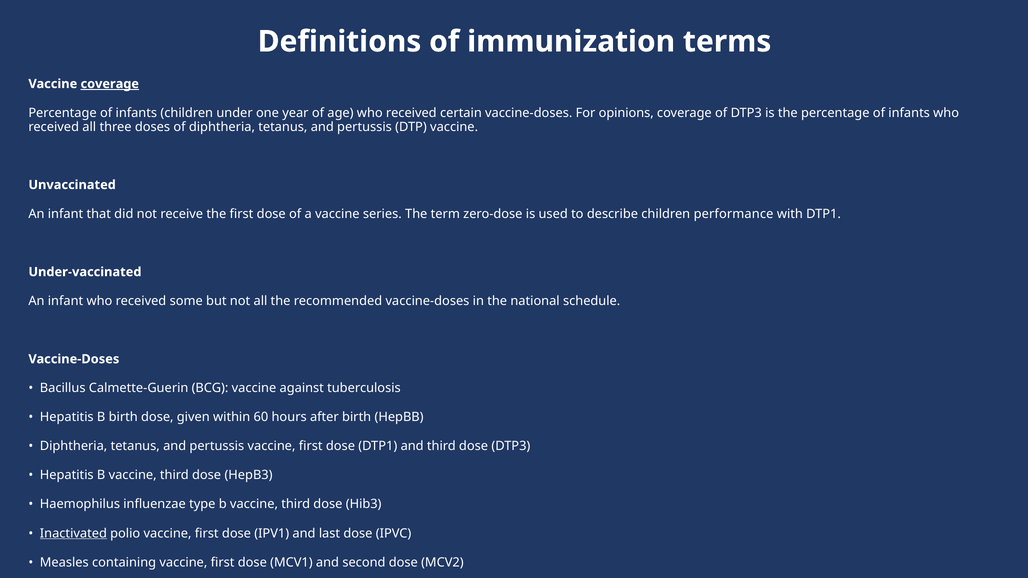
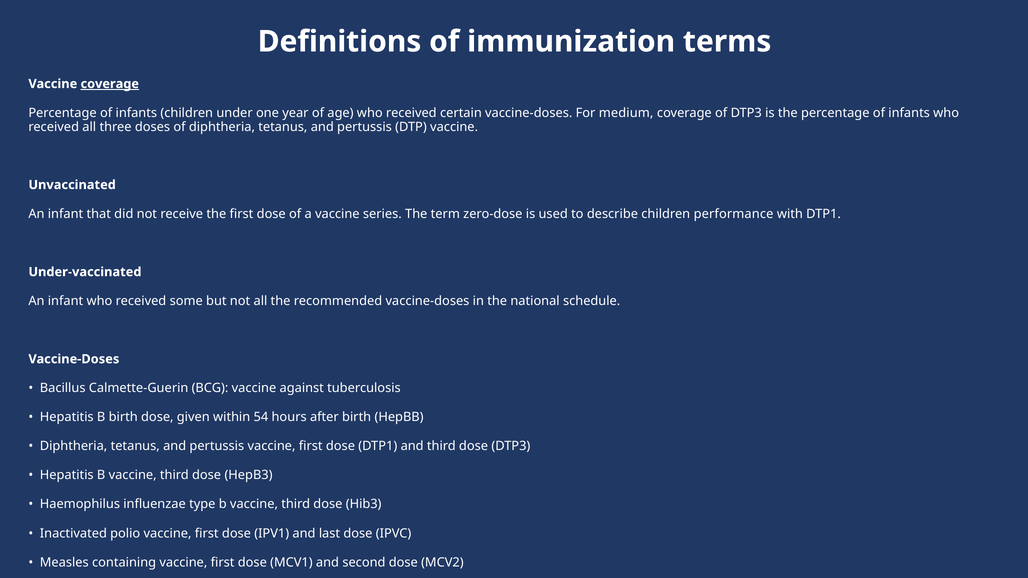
opinions: opinions -> medium (626, 113)
60: 60 -> 54 (261, 417)
Inactivated underline: present -> none (73, 534)
